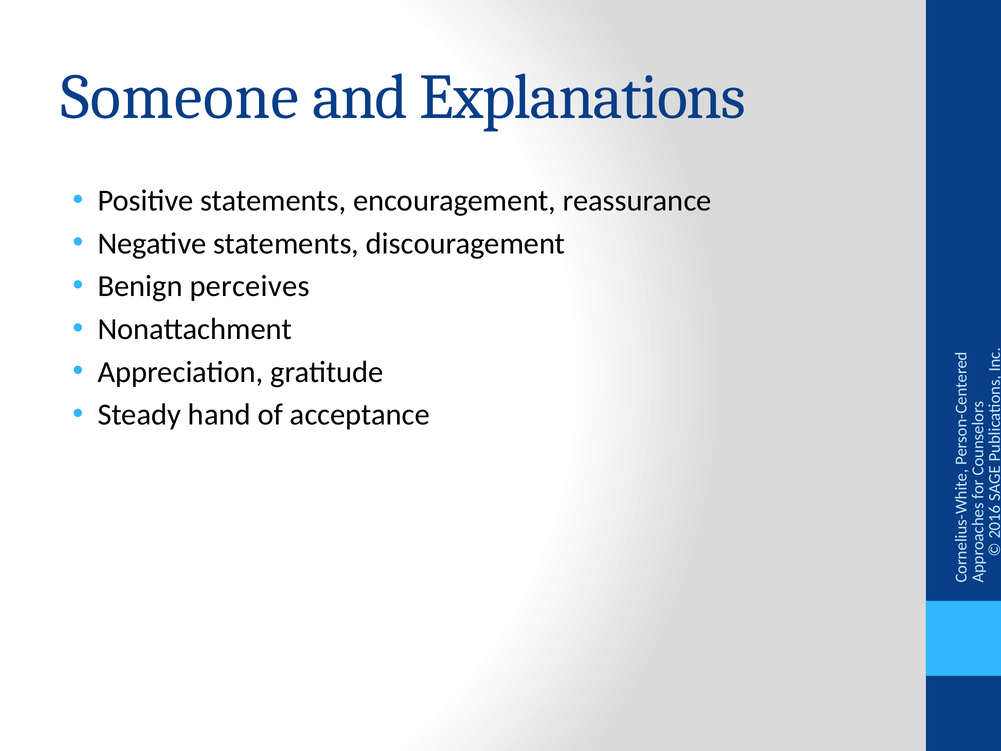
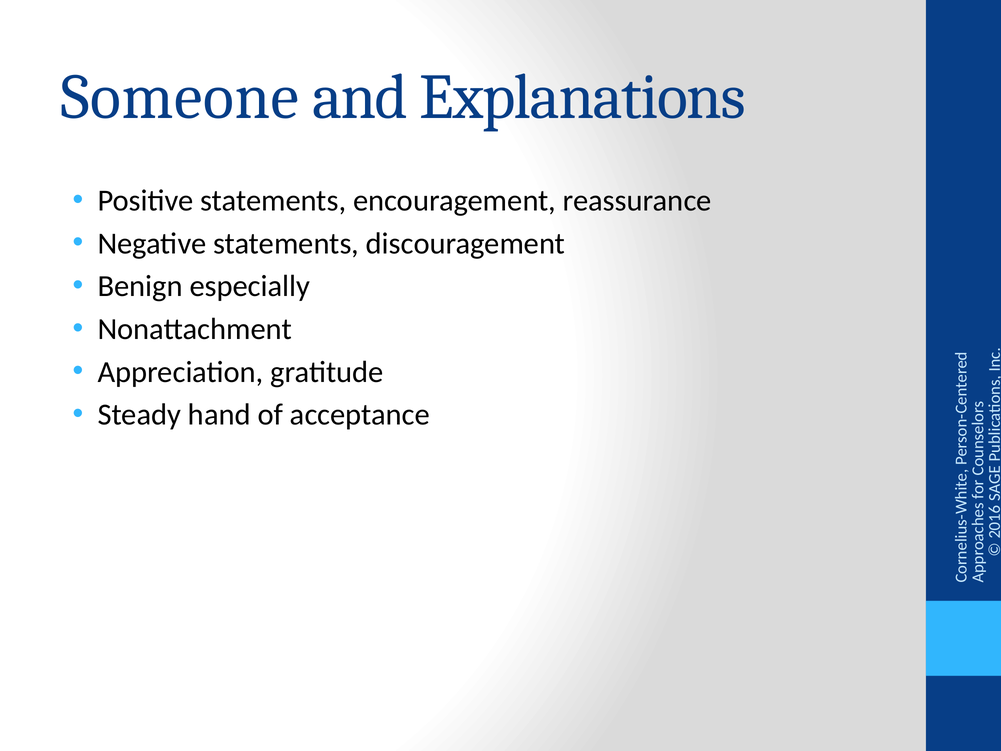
perceives: perceives -> especially (250, 286)
